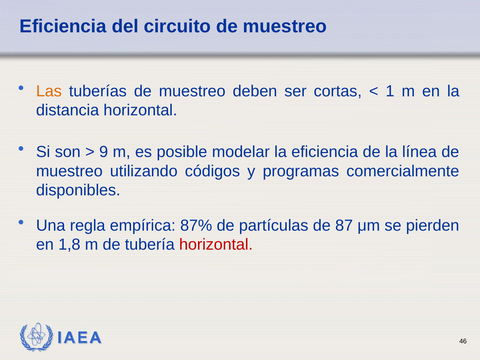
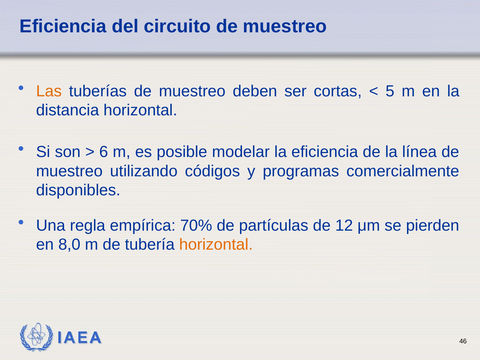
1: 1 -> 5 (390, 91)
9: 9 -> 6 (104, 152)
87%: 87% -> 70% (196, 225)
87: 87 -> 12 (344, 225)
1,8: 1,8 -> 8,0 (69, 245)
horizontal colour: red -> orange (216, 245)
